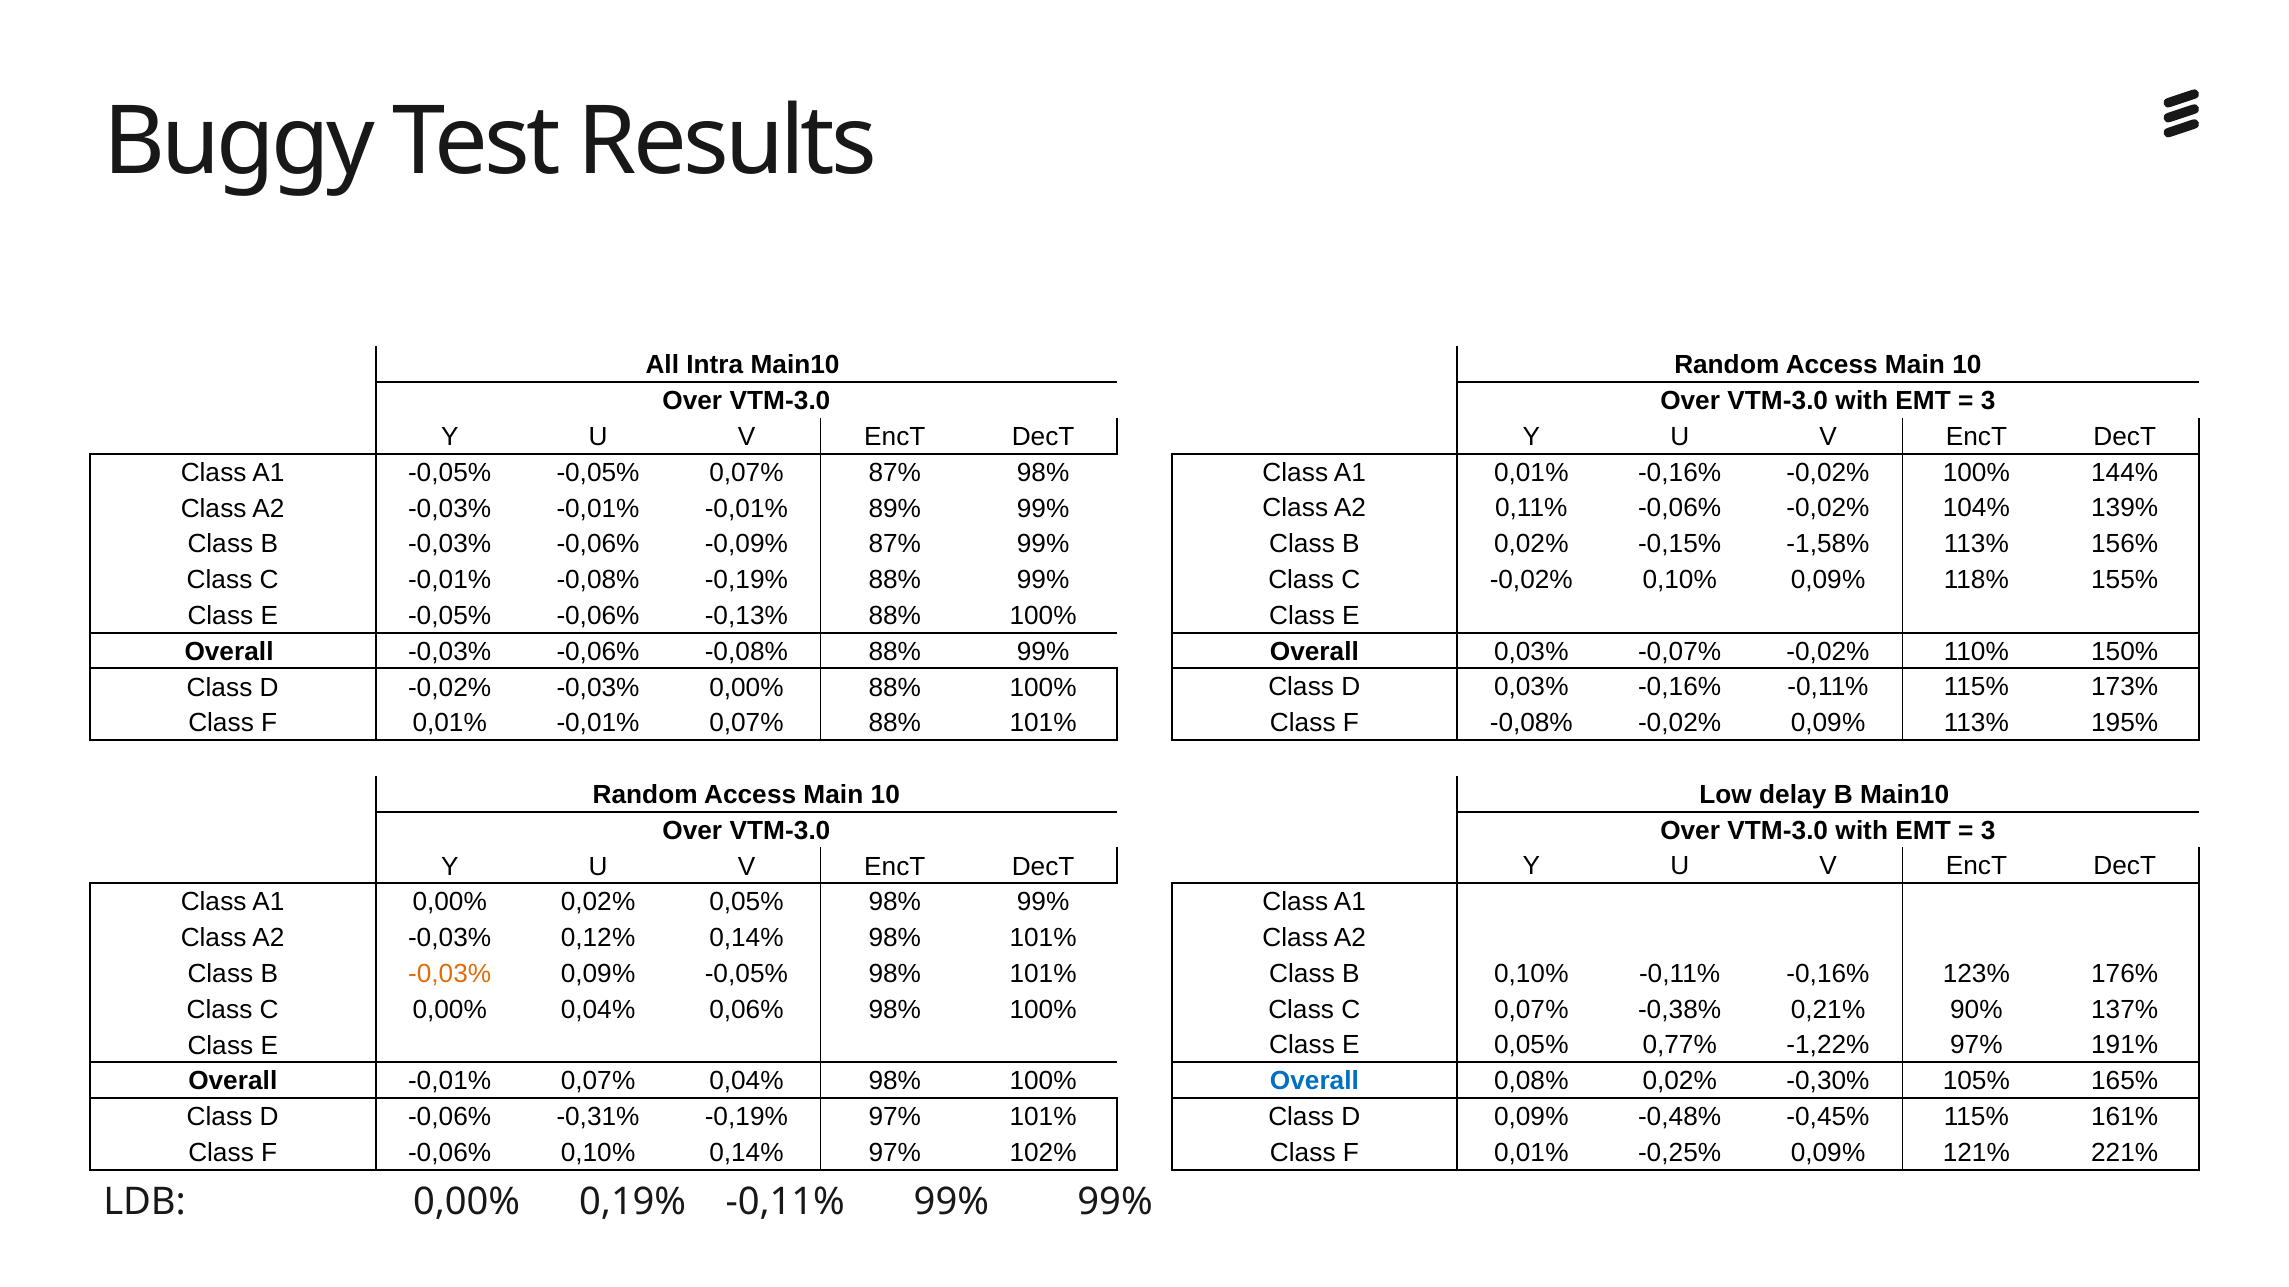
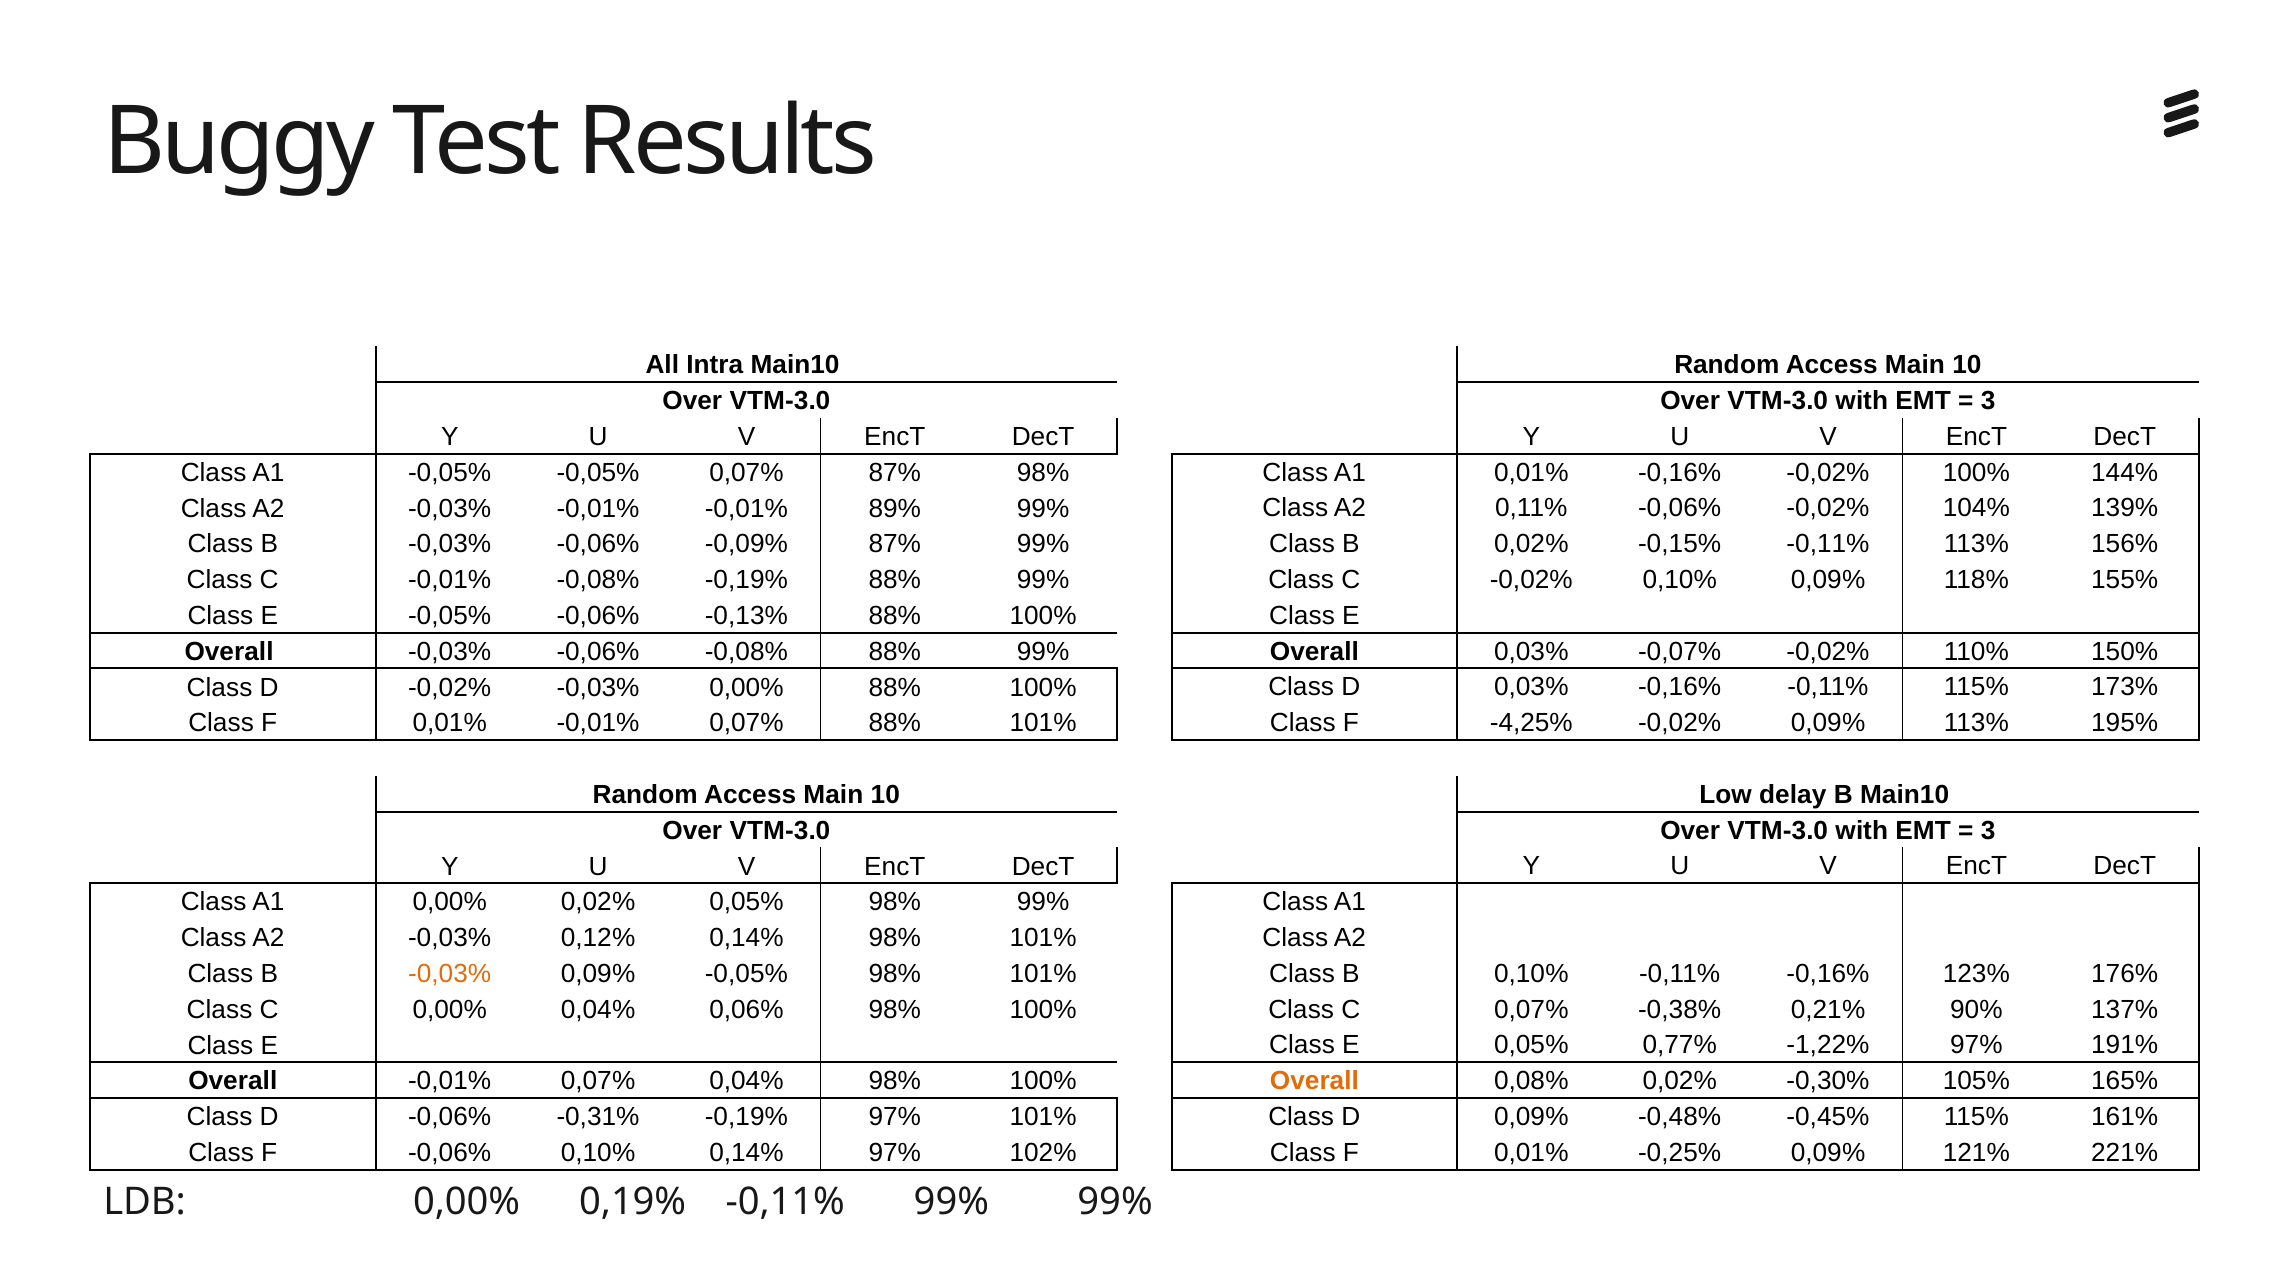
-0,15% -1,58%: -1,58% -> -0,11% (1828, 544)
F -0,08%: -0,08% -> -4,25% (1531, 723)
Overall colour: blue -> orange (1314, 1082)
